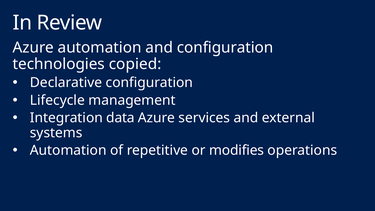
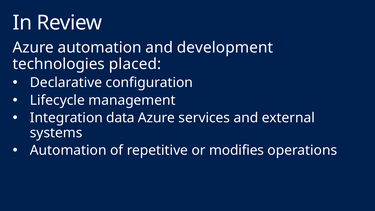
and configuration: configuration -> development (225, 48)
copied: copied -> placed (135, 64)
